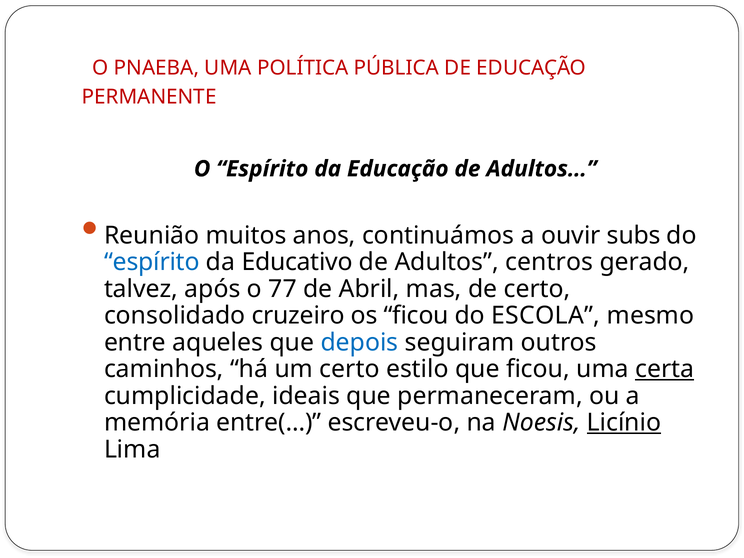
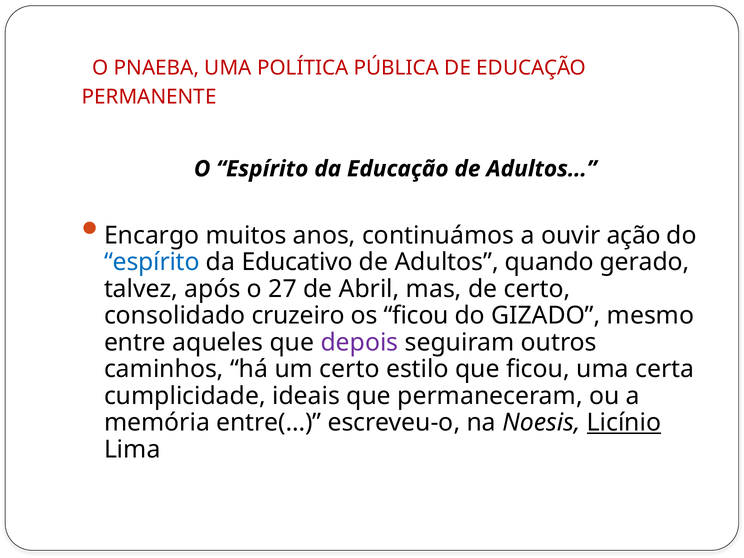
Reunião: Reunião -> Encargo (152, 235)
subs: subs -> ação (634, 235)
centros: centros -> quando (549, 262)
77: 77 -> 27 (283, 289)
ESCOLA: ESCOLA -> GIZADO (546, 316)
depois colour: blue -> purple (359, 342)
certa underline: present -> none (665, 369)
